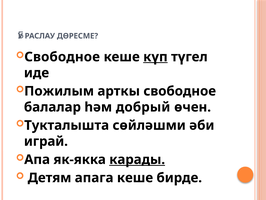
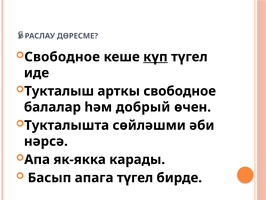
Пожилым: Пожилым -> Тукталыш (59, 91)
играй: играй -> нәрсә (46, 141)
карады underline: present -> none (137, 159)
Детям: Детям -> Басып (49, 177)
апага кеше: кеше -> түгел (135, 177)
